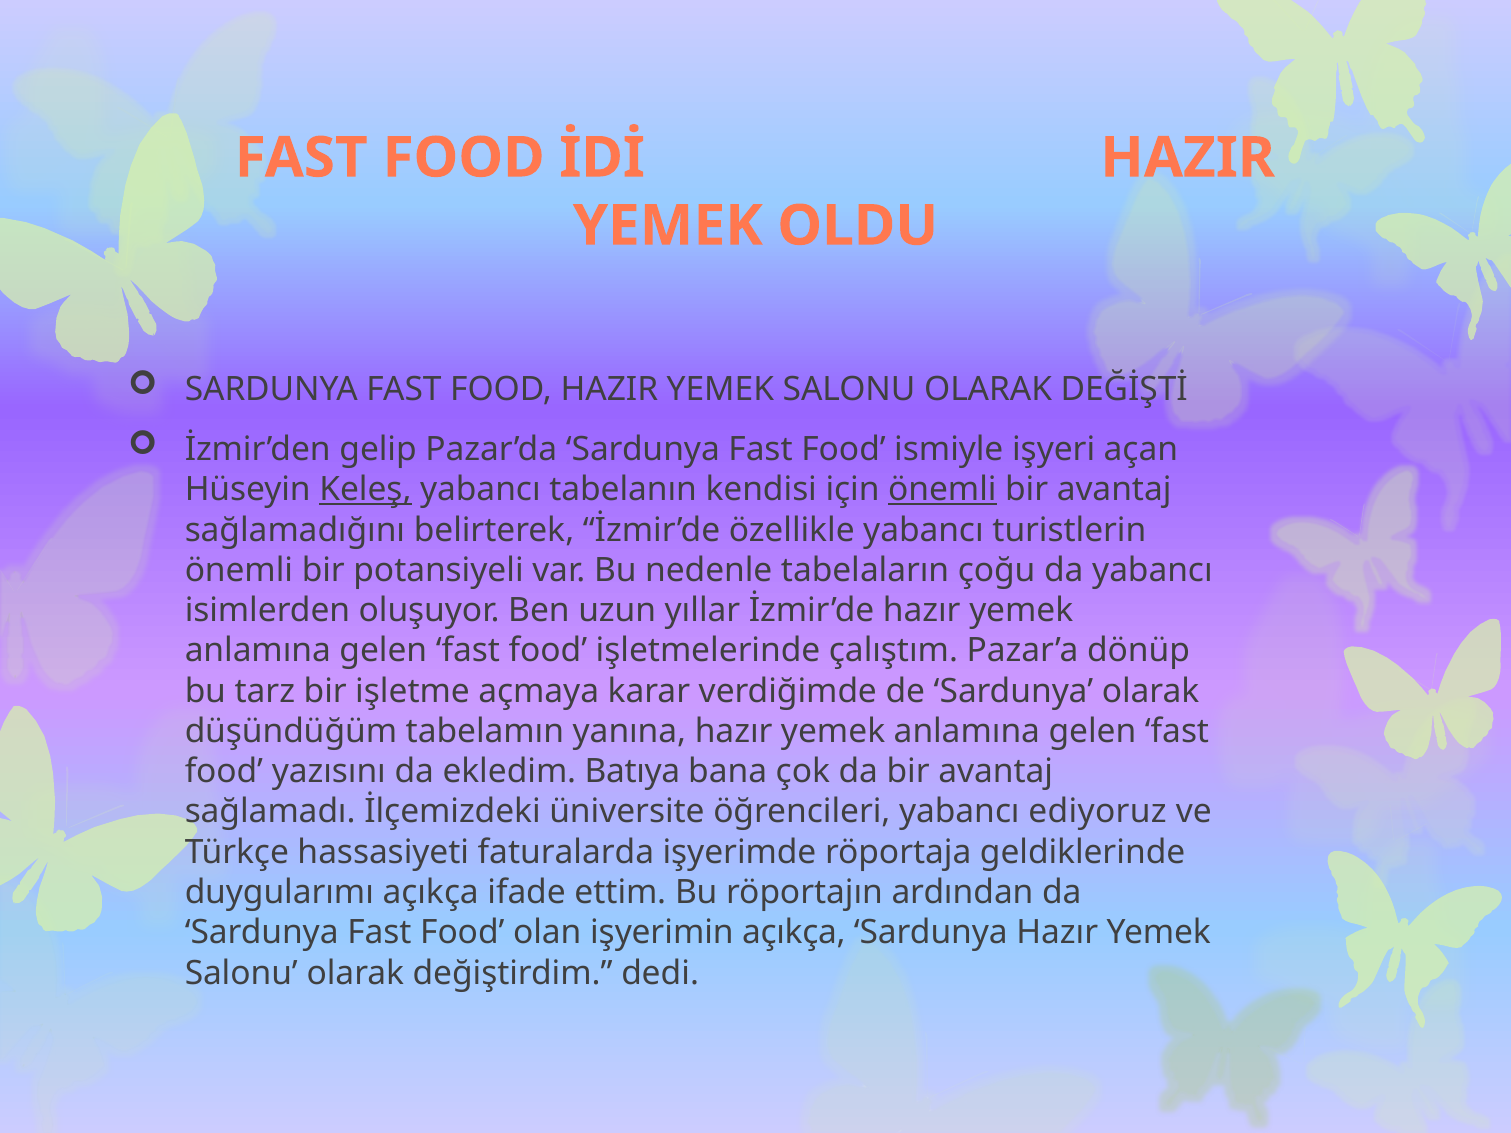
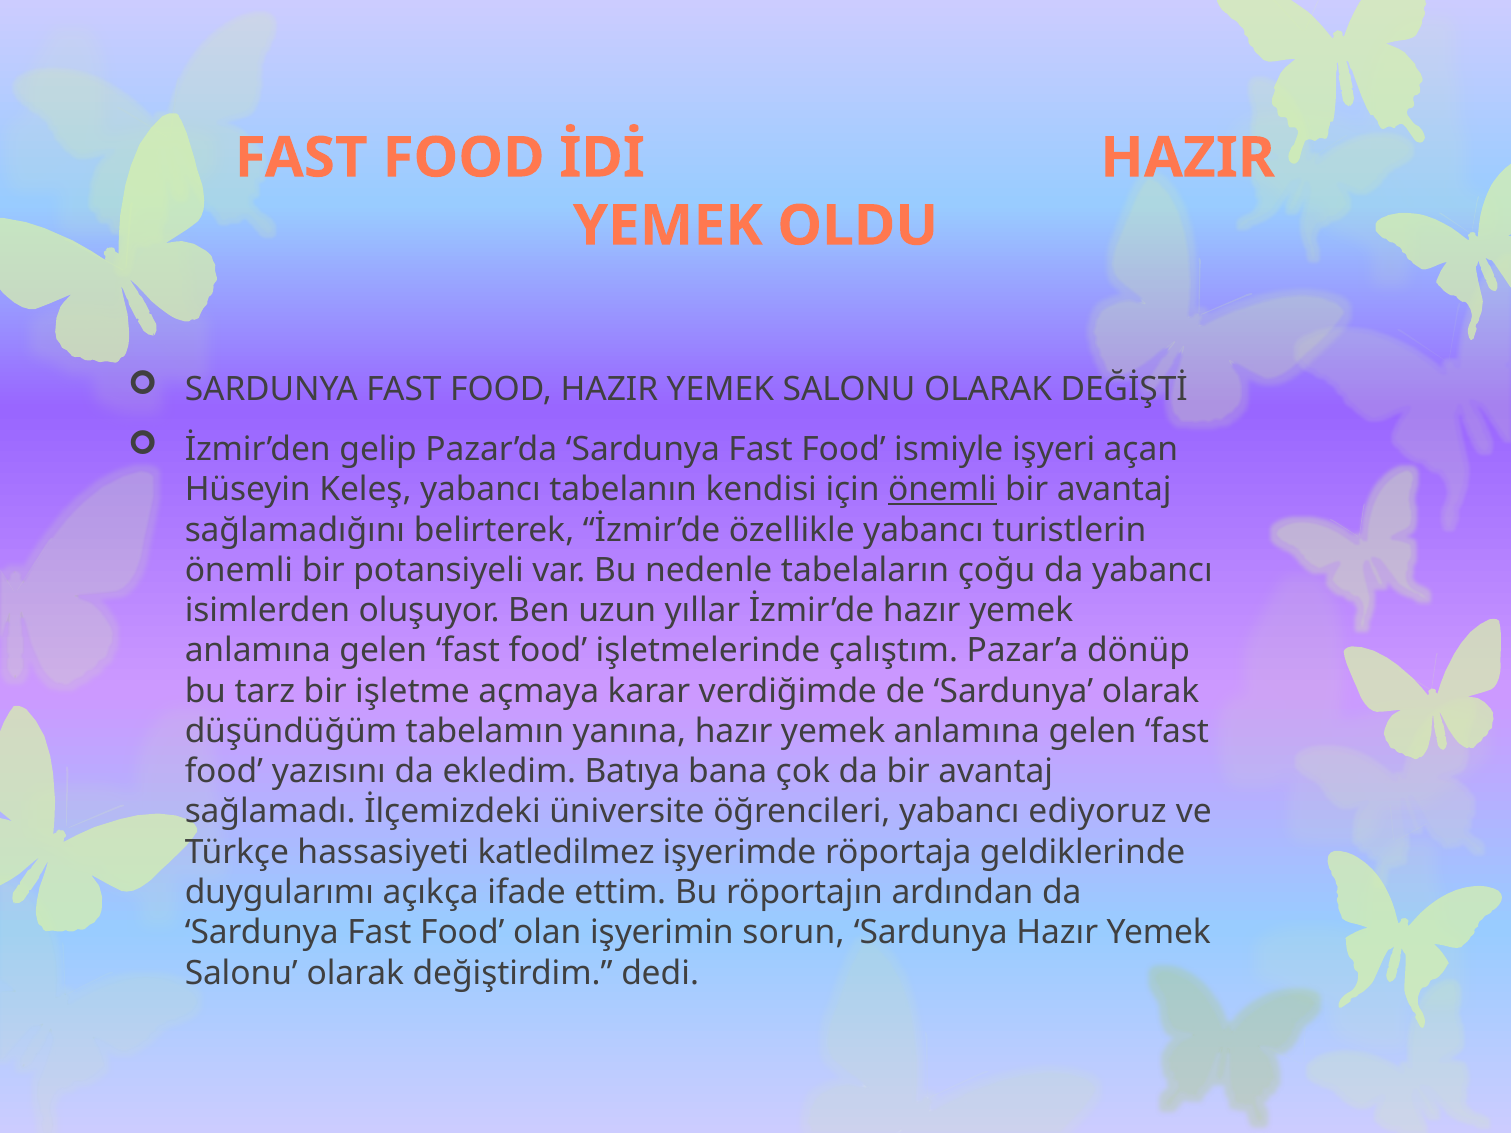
Keleş underline: present -> none (365, 490)
faturalarda: faturalarda -> katledilmez (566, 852)
işyerimin açıkça: açıkça -> sorun (793, 933)
